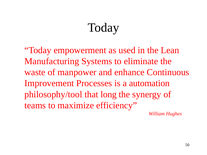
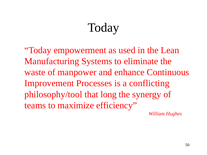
automation: automation -> conflicting (149, 83)
